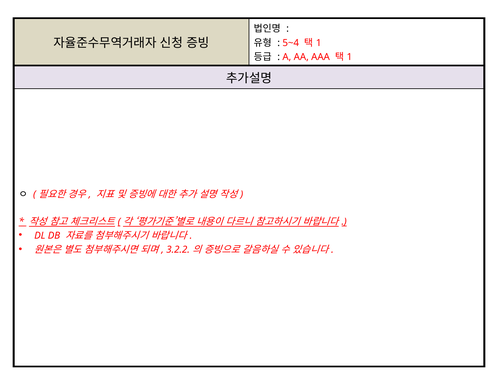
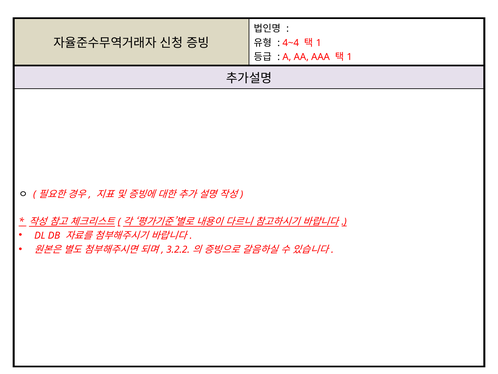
5~4: 5~4 -> 4~4 (291, 43)
